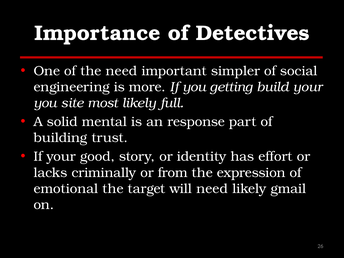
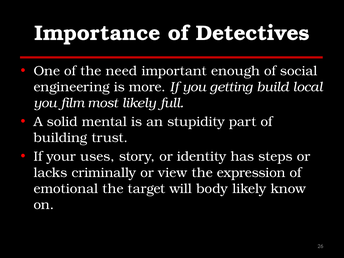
simpler: simpler -> enough (235, 71)
build your: your -> local (308, 87)
site: site -> film (72, 103)
response: response -> stupidity (196, 122)
good: good -> uses (97, 157)
effort: effort -> steps (275, 157)
from: from -> view (173, 173)
will need: need -> body (212, 189)
gmail: gmail -> know (288, 189)
